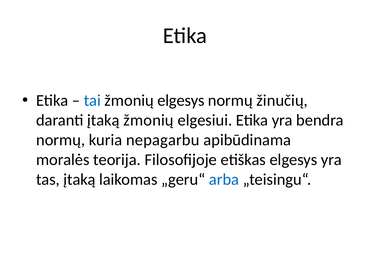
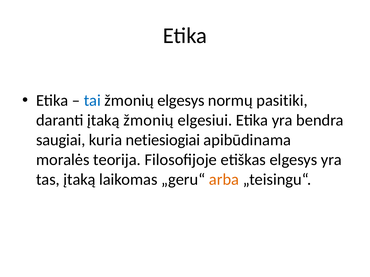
žinučių: žinučių -> pasitiki (282, 101)
normų: normų -> saugiai (61, 140)
nepagarbu: nepagarbu -> netiesiogiai (163, 140)
arba colour: blue -> orange (224, 180)
